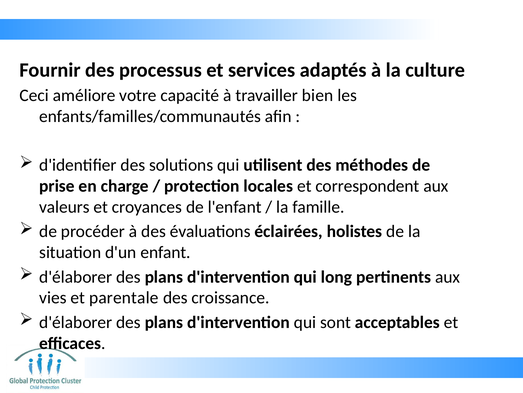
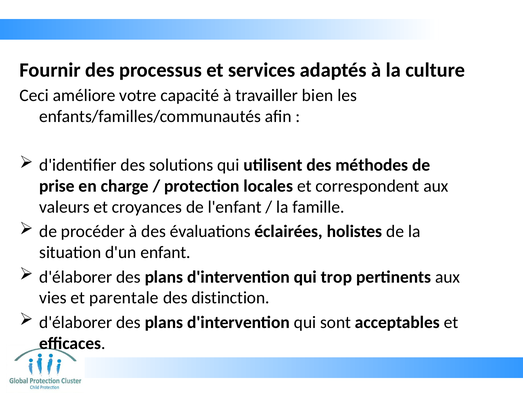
long: long -> trop (336, 276)
croissance: croissance -> distinction (231, 297)
